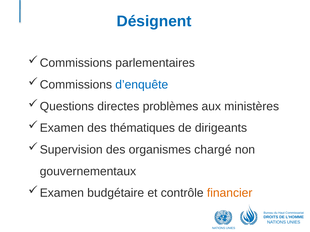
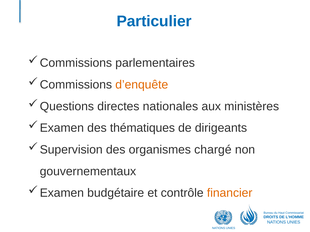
Désignent: Désignent -> Particulier (154, 21)
d’enquête colour: blue -> orange (142, 85)
problèmes: problèmes -> nationales (170, 107)
